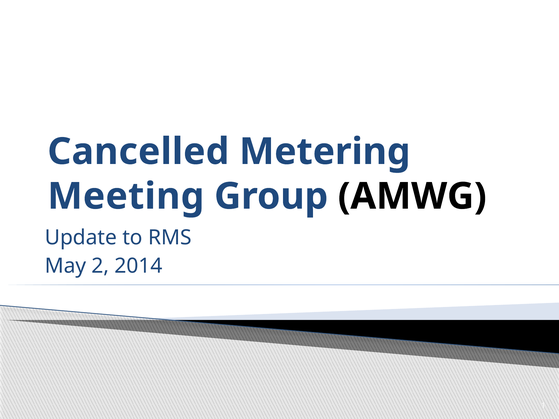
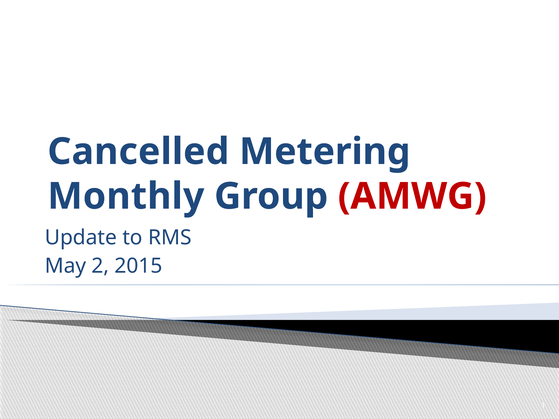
Meeting: Meeting -> Monthly (126, 196)
AMWG colour: black -> red (412, 196)
2014: 2014 -> 2015 (139, 266)
